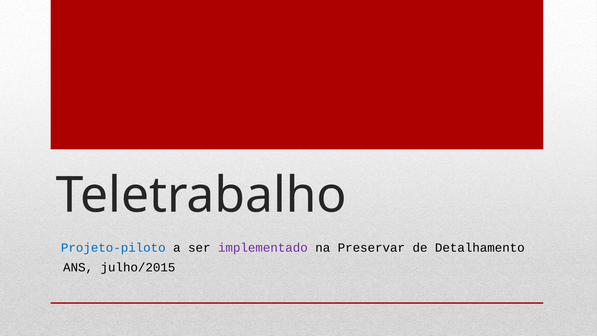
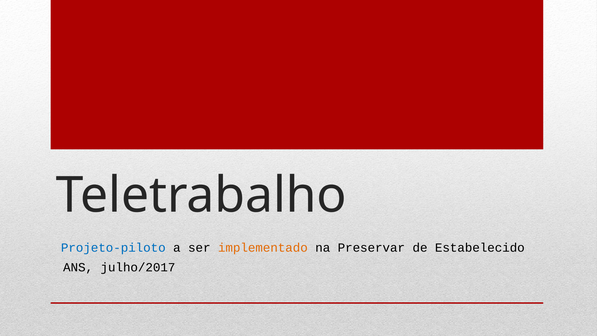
implementado colour: purple -> orange (263, 248)
Detalhamento: Detalhamento -> Estabelecido (480, 248)
julho/2015: julho/2015 -> julho/2017 (138, 267)
